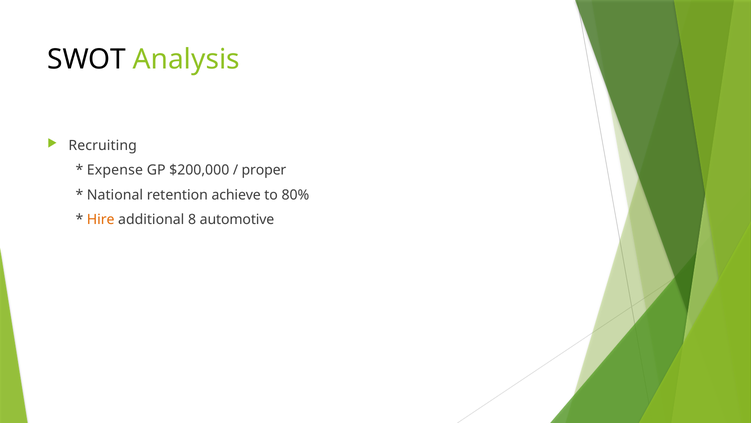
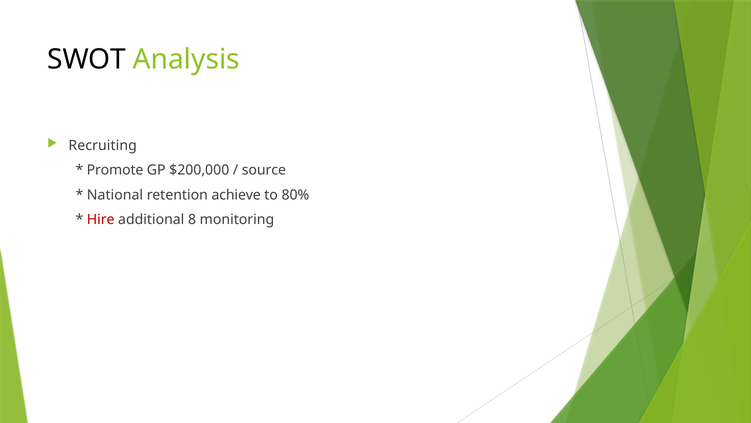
Expense: Expense -> Promote (115, 170)
proper: proper -> source (264, 170)
Hire colour: orange -> red (101, 220)
automotive: automotive -> monitoring (237, 220)
